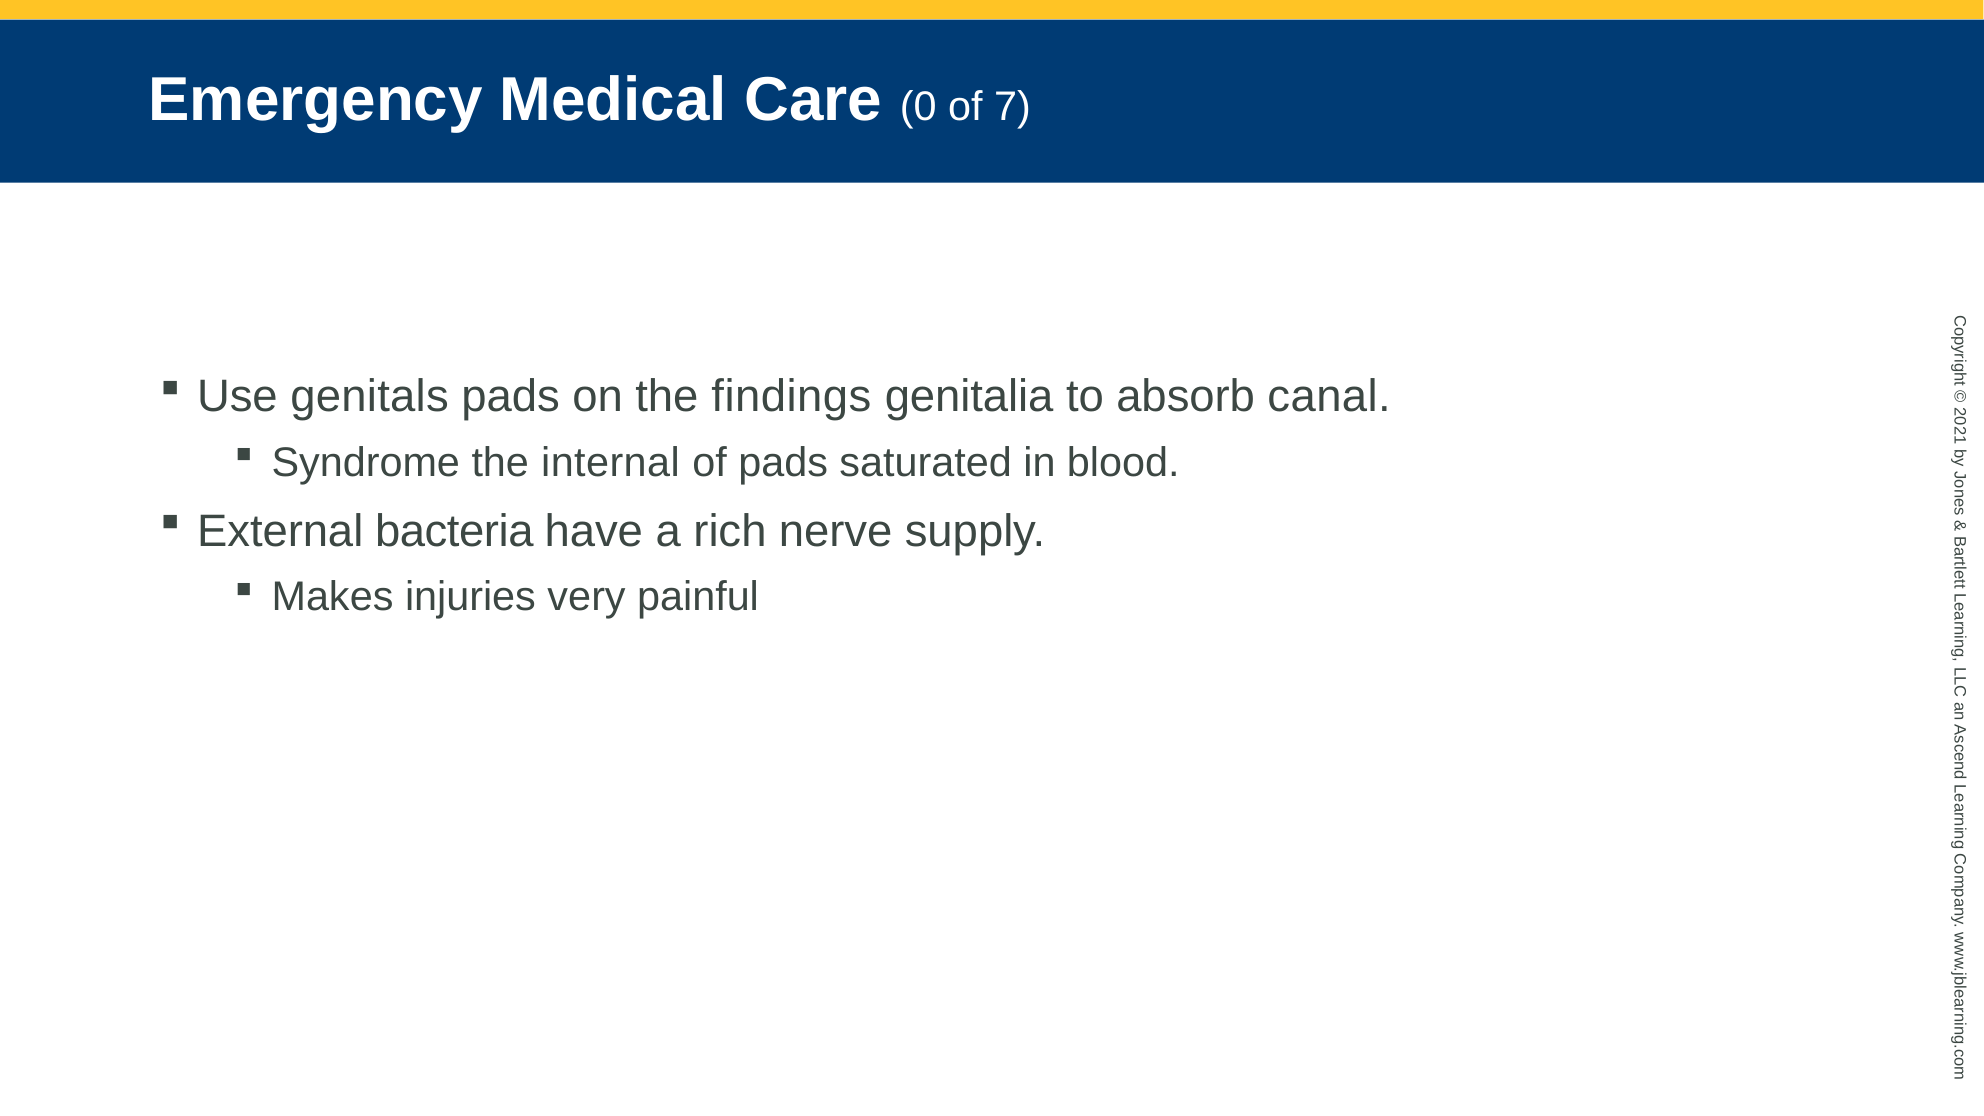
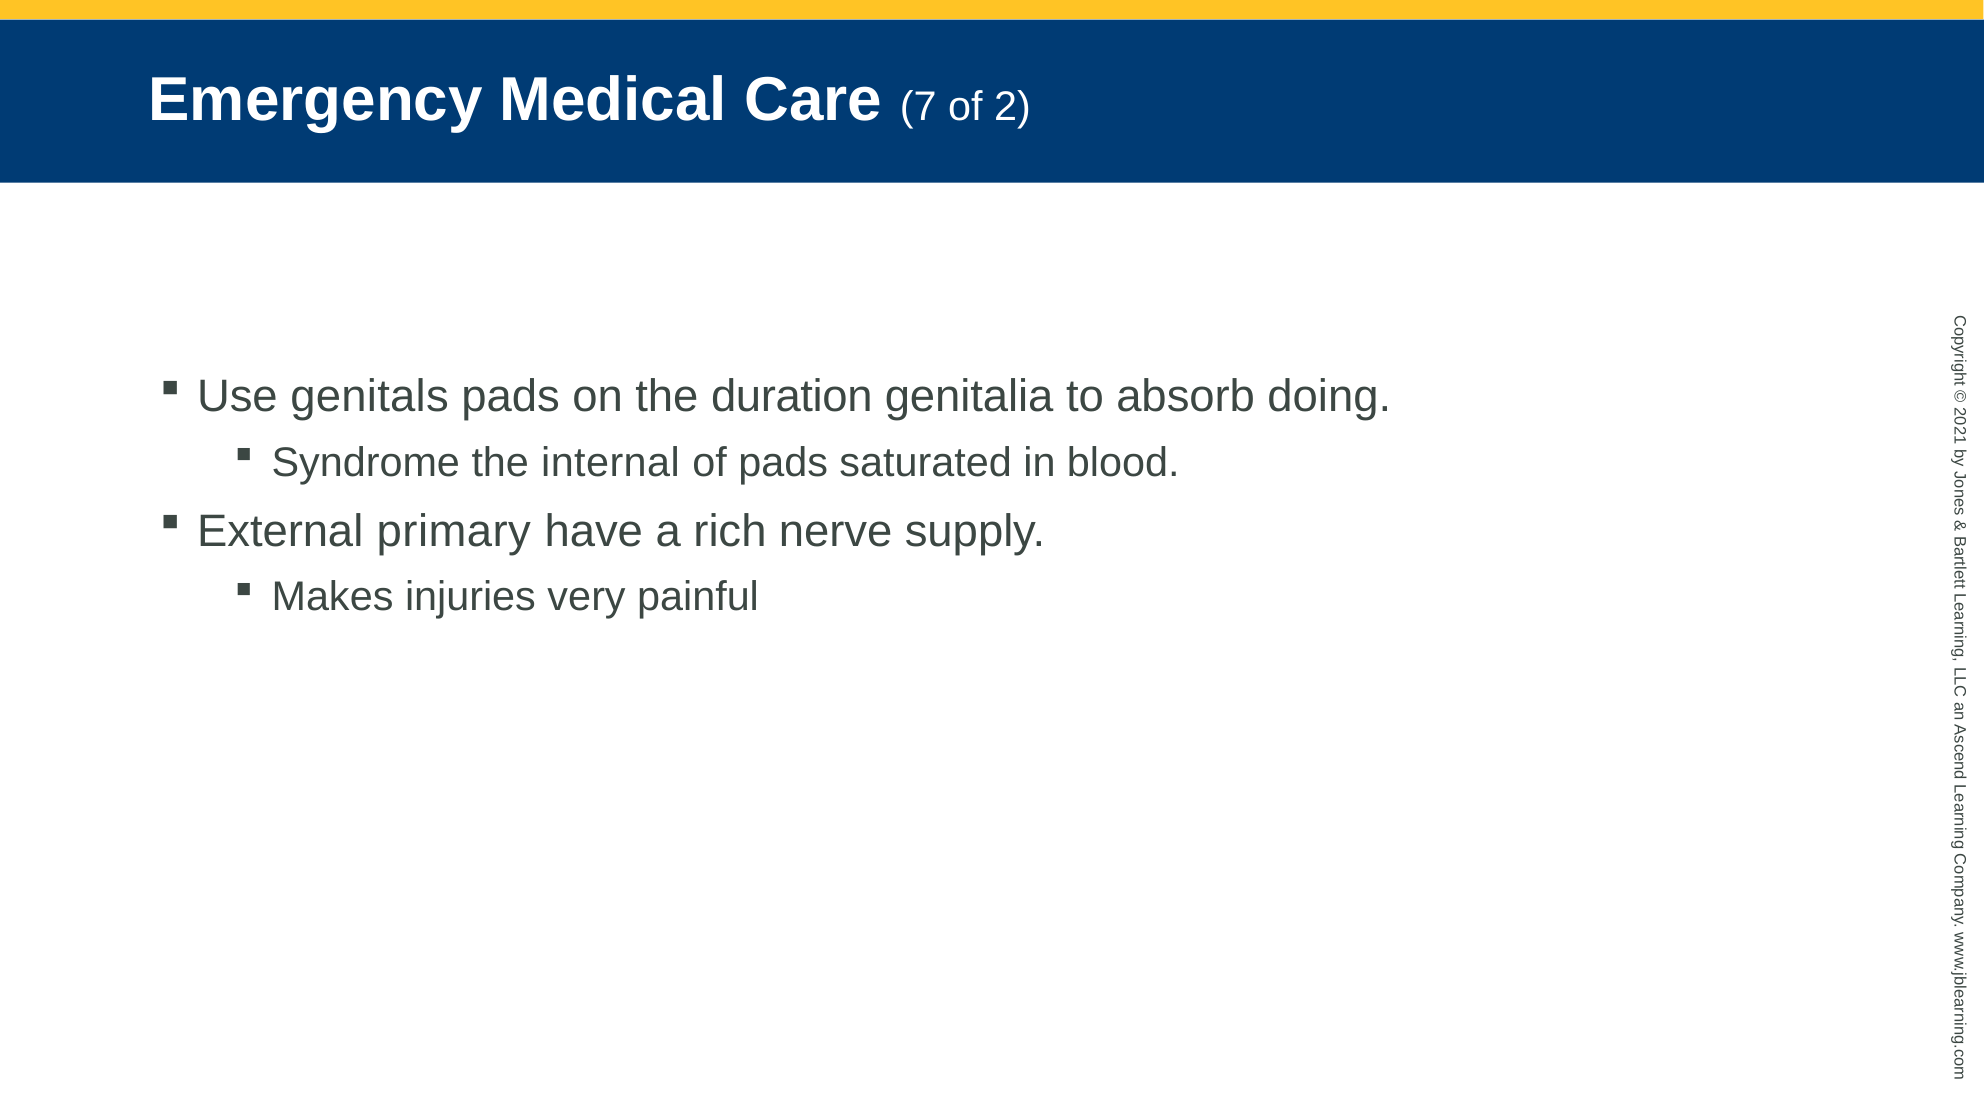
Care 0: 0 -> 7 (918, 107)
of 7: 7 -> 2 (1013, 107)
findings: findings -> duration (792, 396)
canal: canal -> doing (1329, 396)
bacteria: bacteria -> primary (454, 531)
